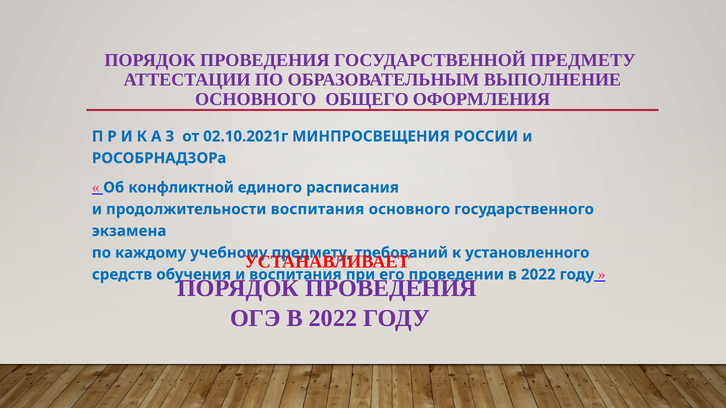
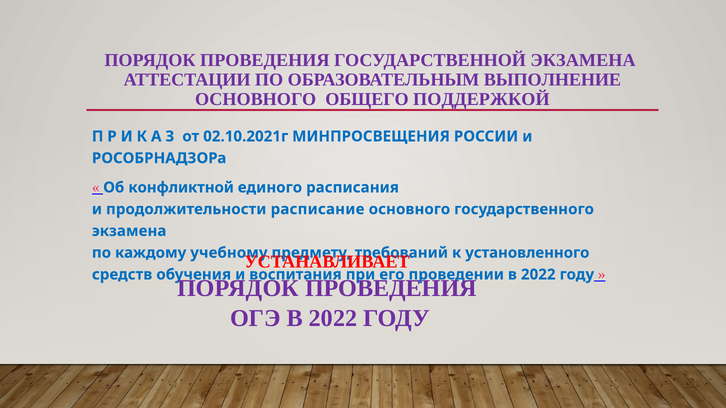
ГОСУДАРСТВЕННОЙ ПРЕДМЕТУ: ПРЕДМЕТУ -> ЭКЗАМЕНА (583, 60)
ОФОРМЛЕНИЯ: ОФОРМЛЕНИЯ -> ПОДДЕРЖКОЙ (481, 100)
продолжительности воспитания: воспитания -> расписание (317, 209)
